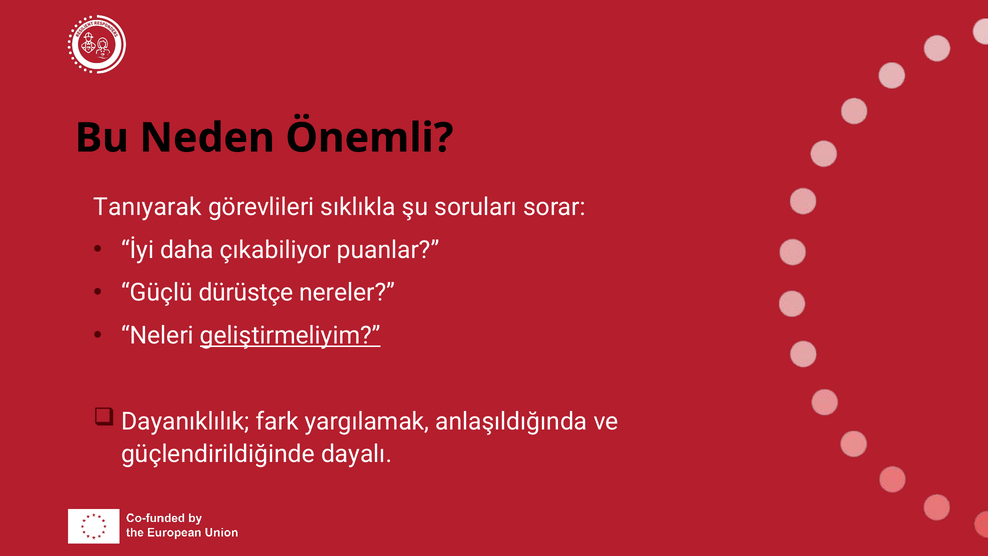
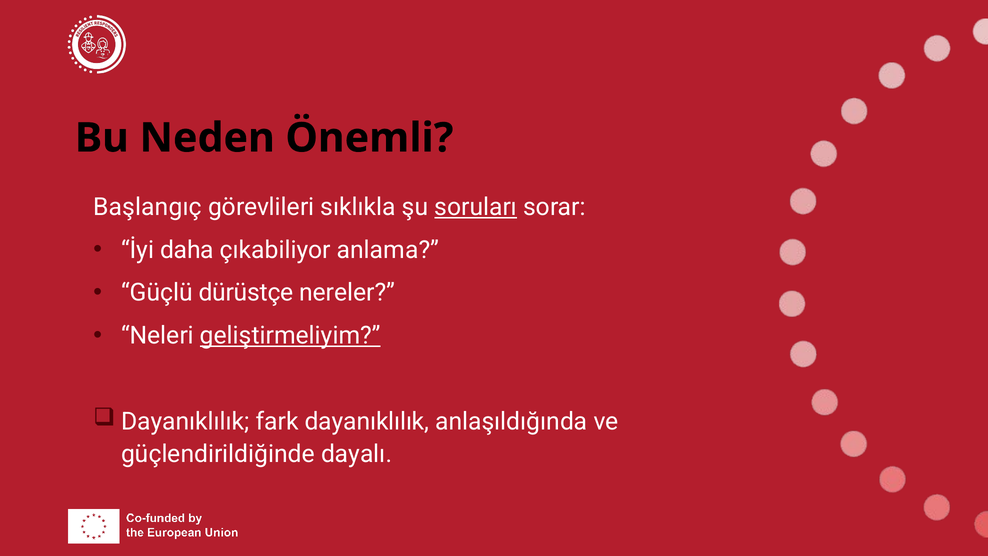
Tanıyarak: Tanıyarak -> Başlangıç (148, 207)
soruları underline: none -> present (476, 207)
puanlar: puanlar -> anlama (388, 250)
fark yargılamak: yargılamak -> dayanıklılık (367, 421)
